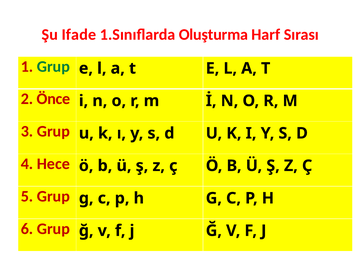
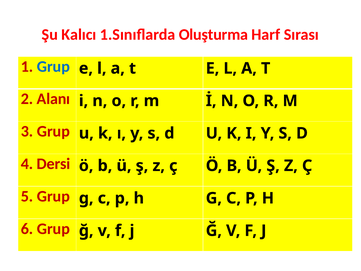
Ifade: Ifade -> Kalıcı (79, 35)
Grup colour: green -> blue (53, 66)
Önce: Önce -> Alanı (53, 99)
Hece: Hece -> Dersi (53, 164)
